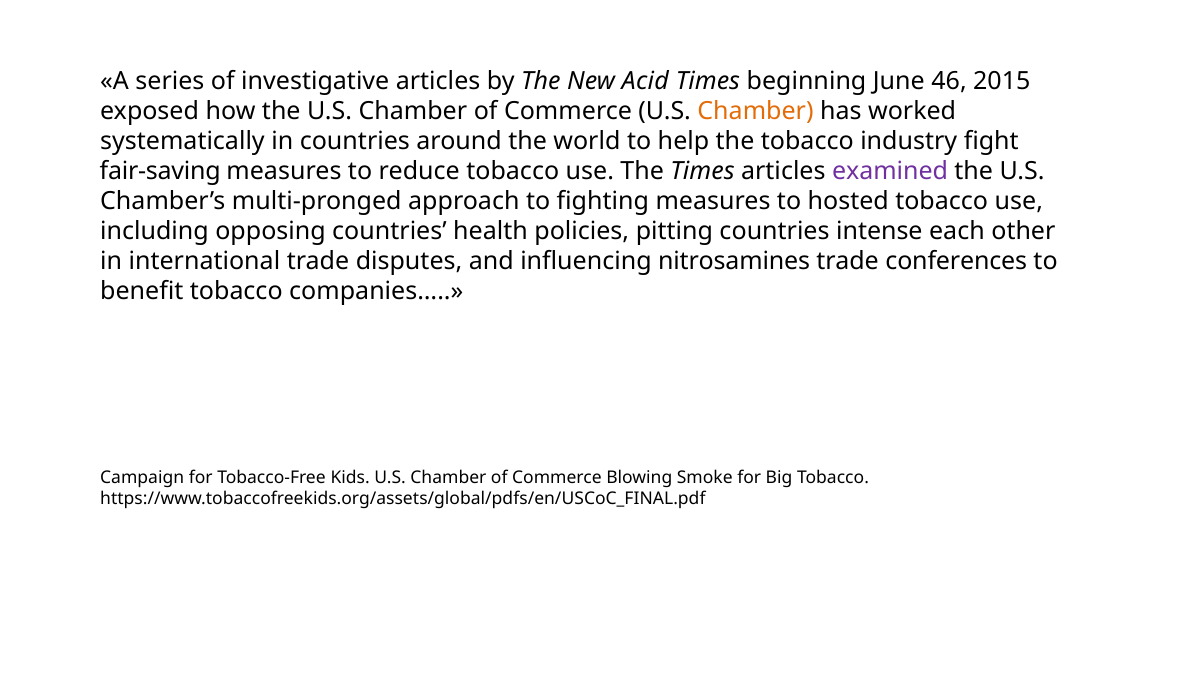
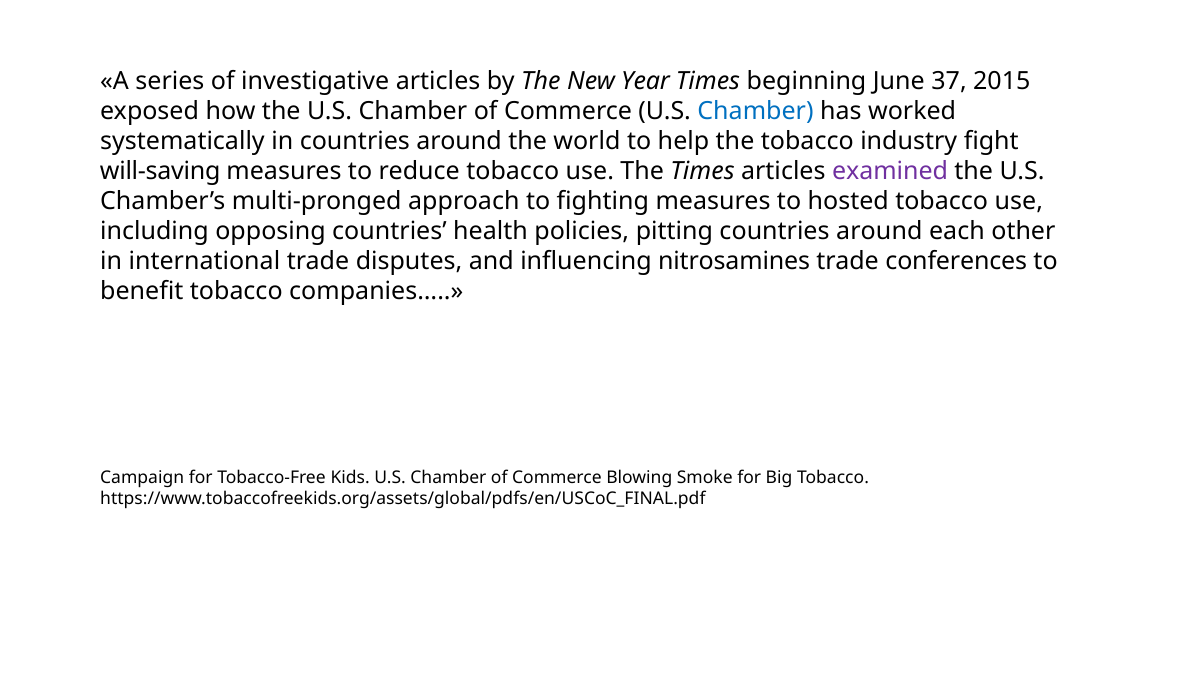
Acid: Acid -> Year (646, 81)
46: 46 -> 37 (949, 81)
Chamber colour: orange -> blue (755, 111)
fair-saving: fair-saving -> will-saving (160, 171)
pitting countries intense: intense -> around (879, 231)
